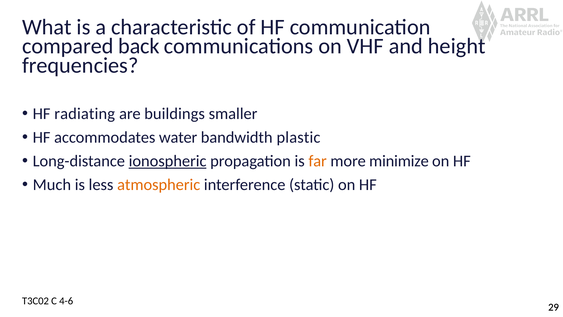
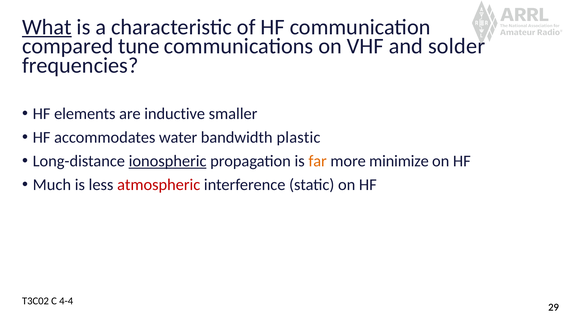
What underline: none -> present (47, 27)
back: back -> tune (139, 46)
height: height -> solder (457, 46)
radiating: radiating -> elements (85, 114)
buildings: buildings -> inductive (175, 114)
atmospheric colour: orange -> red (159, 185)
4-6: 4-6 -> 4-4 (66, 301)
